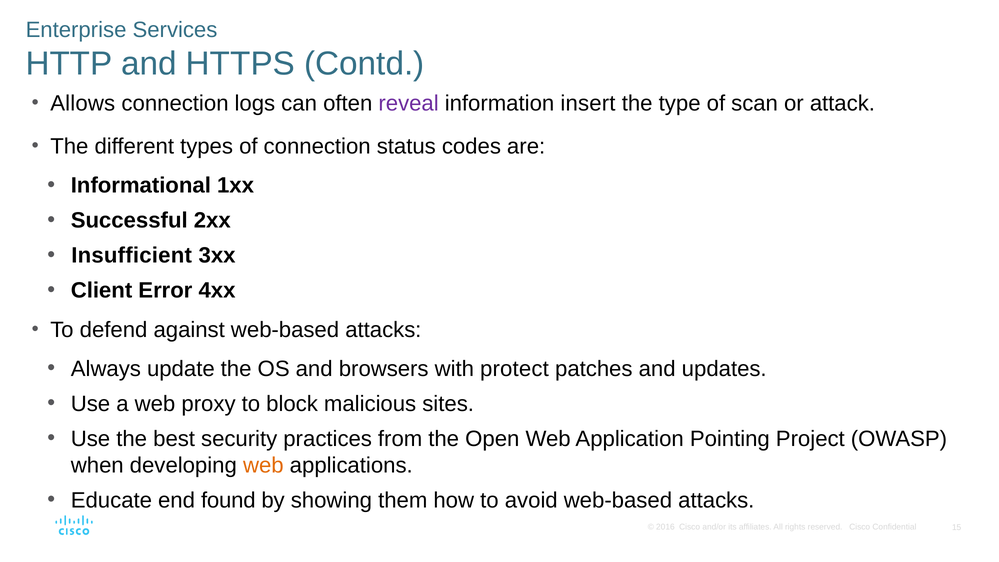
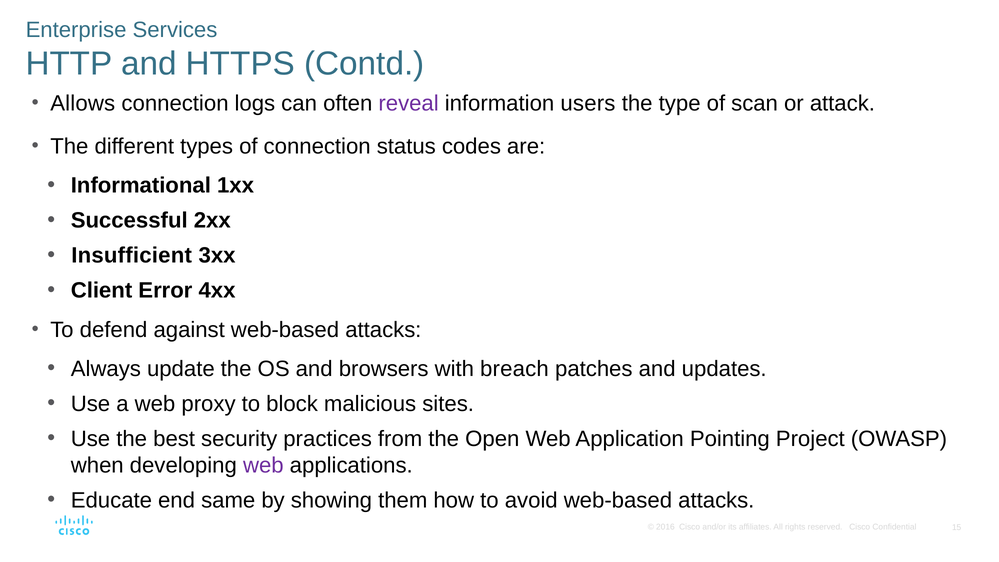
insert: insert -> users (588, 103)
protect: protect -> breach (514, 369)
web colour: orange -> purple (263, 465)
found: found -> same (228, 500)
